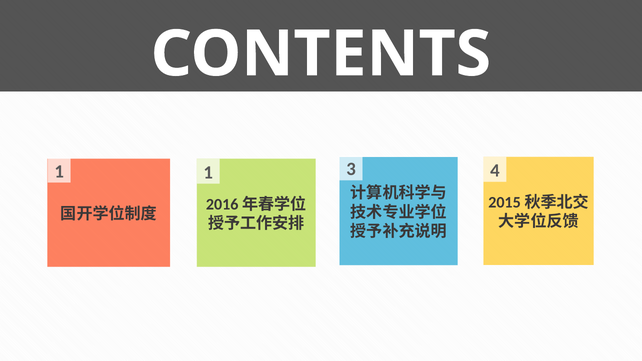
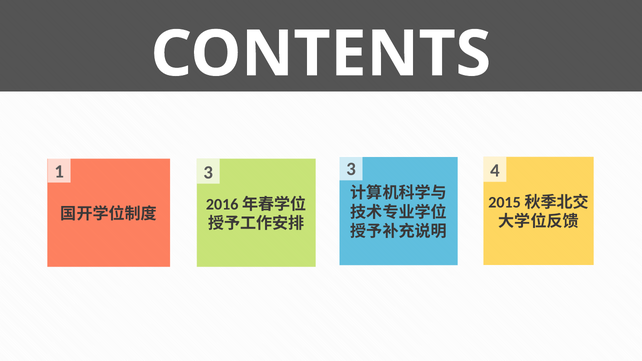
1 1: 1 -> 3 (208, 173)
